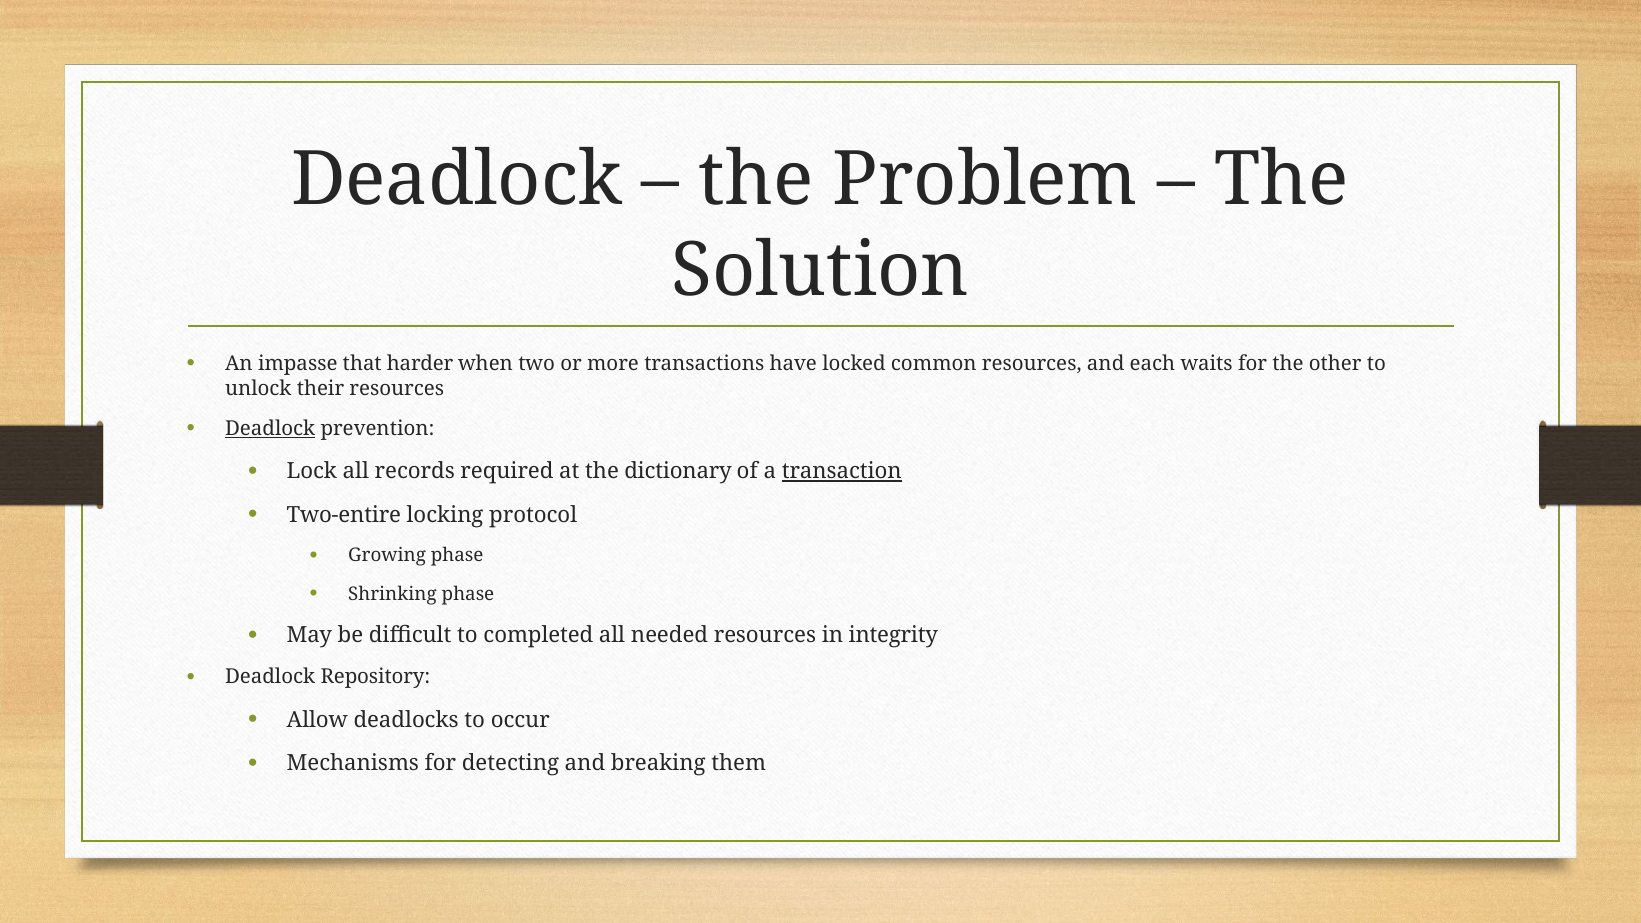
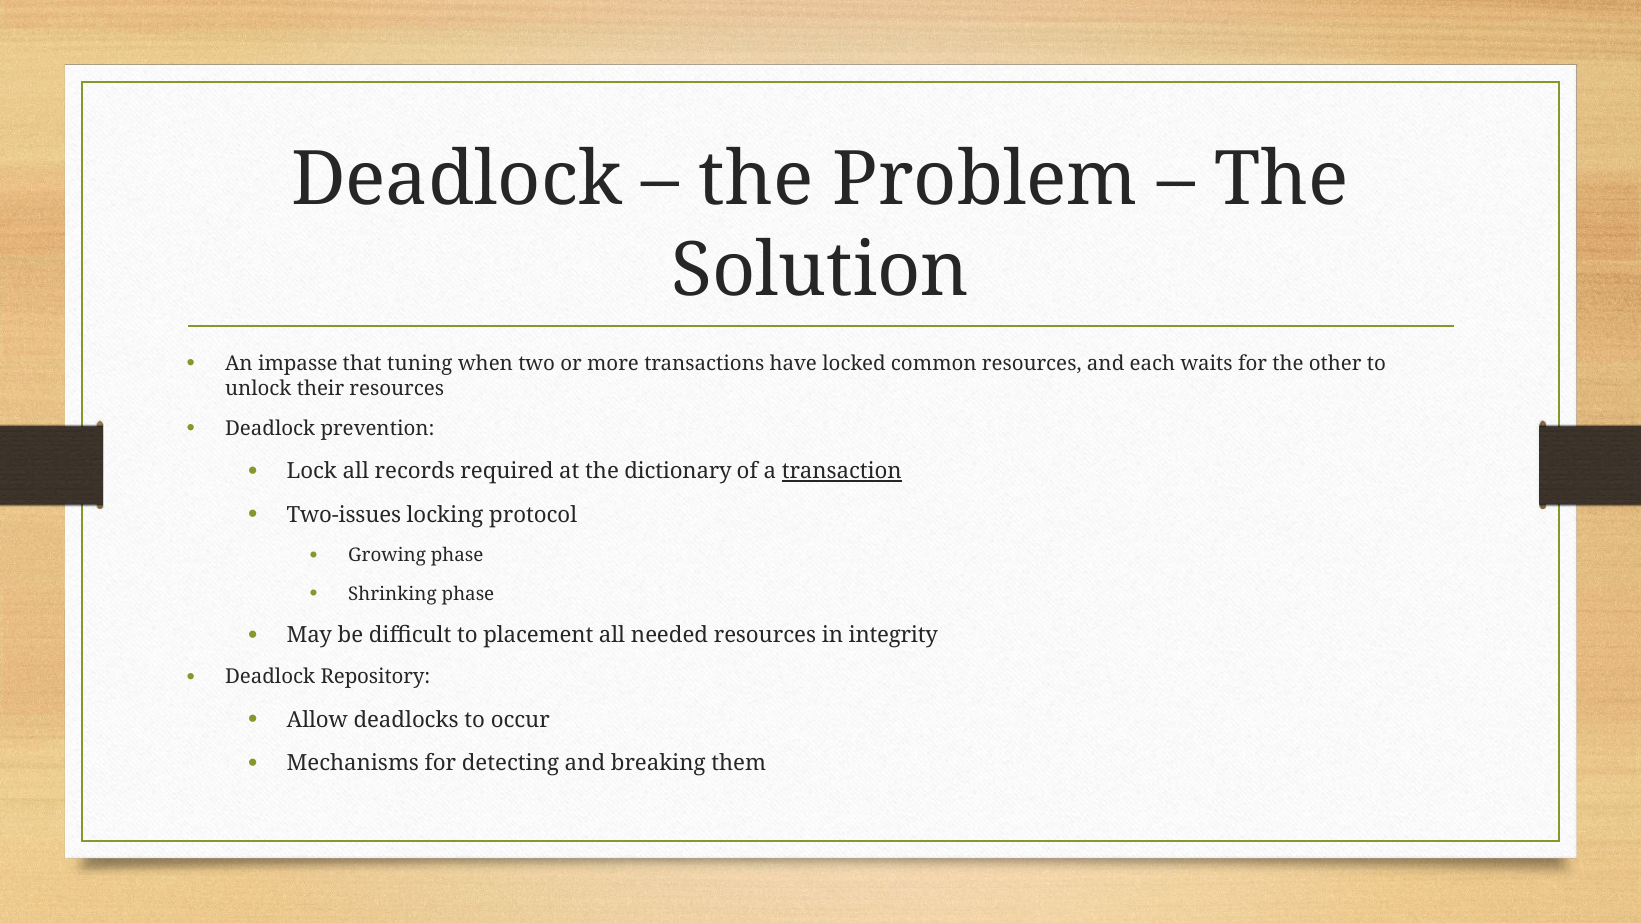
harder: harder -> tuning (420, 364)
Deadlock underline: present -> none (270, 429)
Two-entire: Two-entire -> Two-issues (344, 515)
completed: completed -> placement (538, 636)
